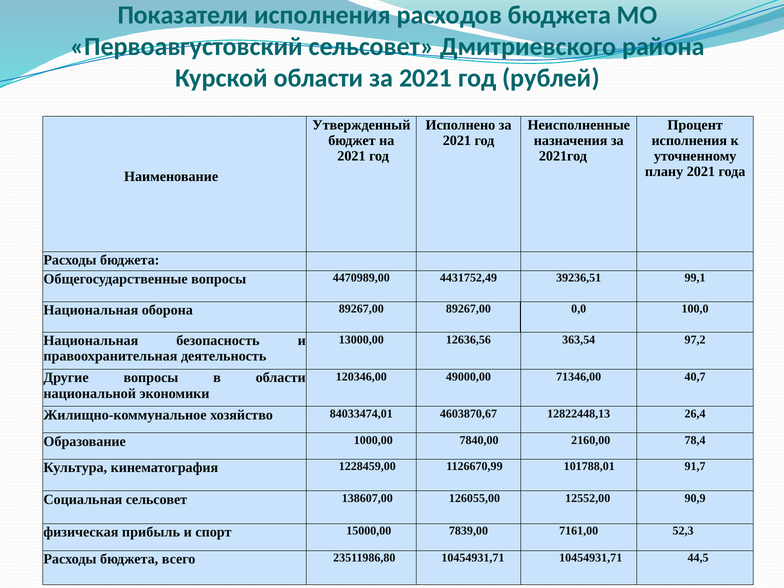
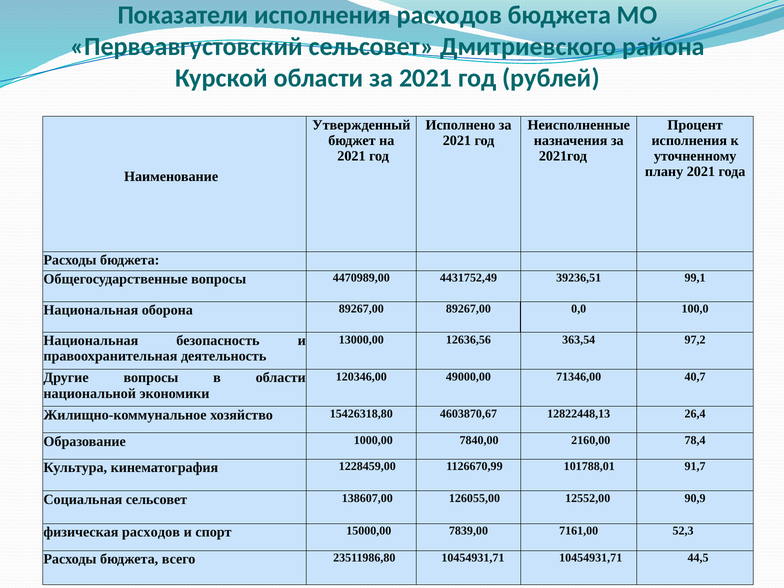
84033474,01: 84033474,01 -> 15426318,80 (361, 414)
физическая прибыль: прибыль -> расходов (151, 532)
